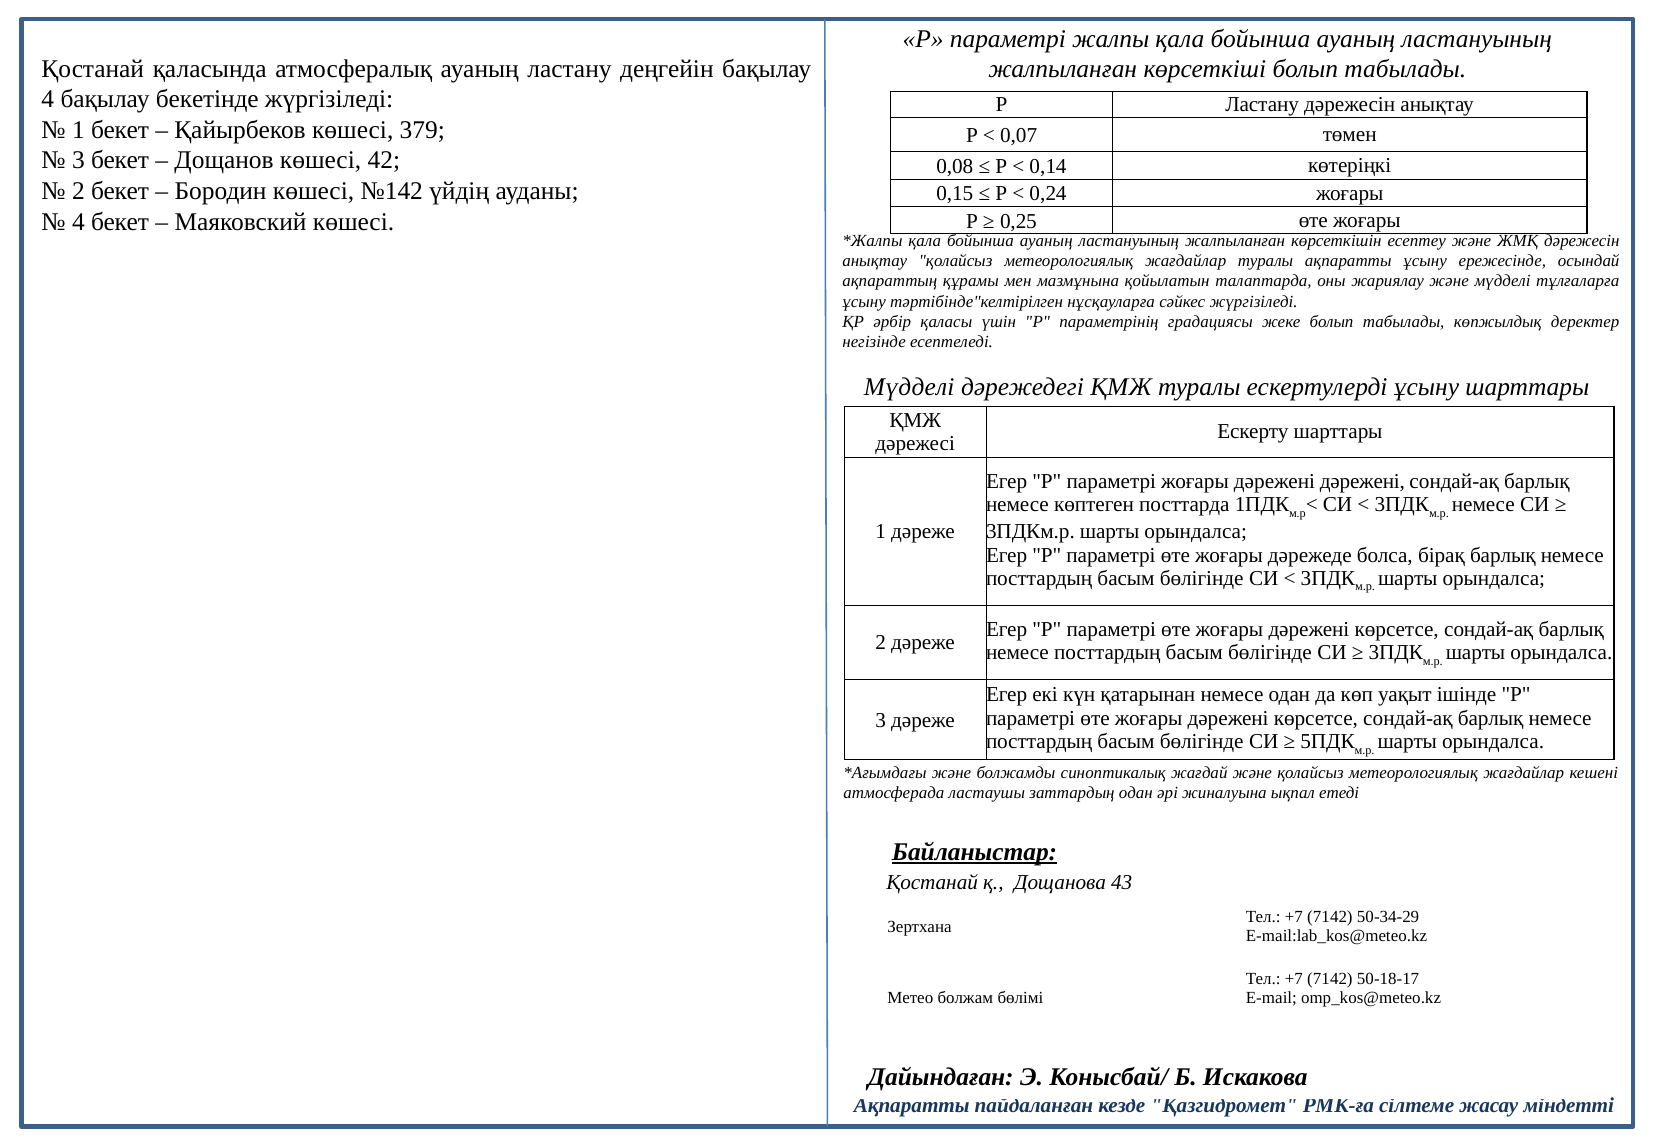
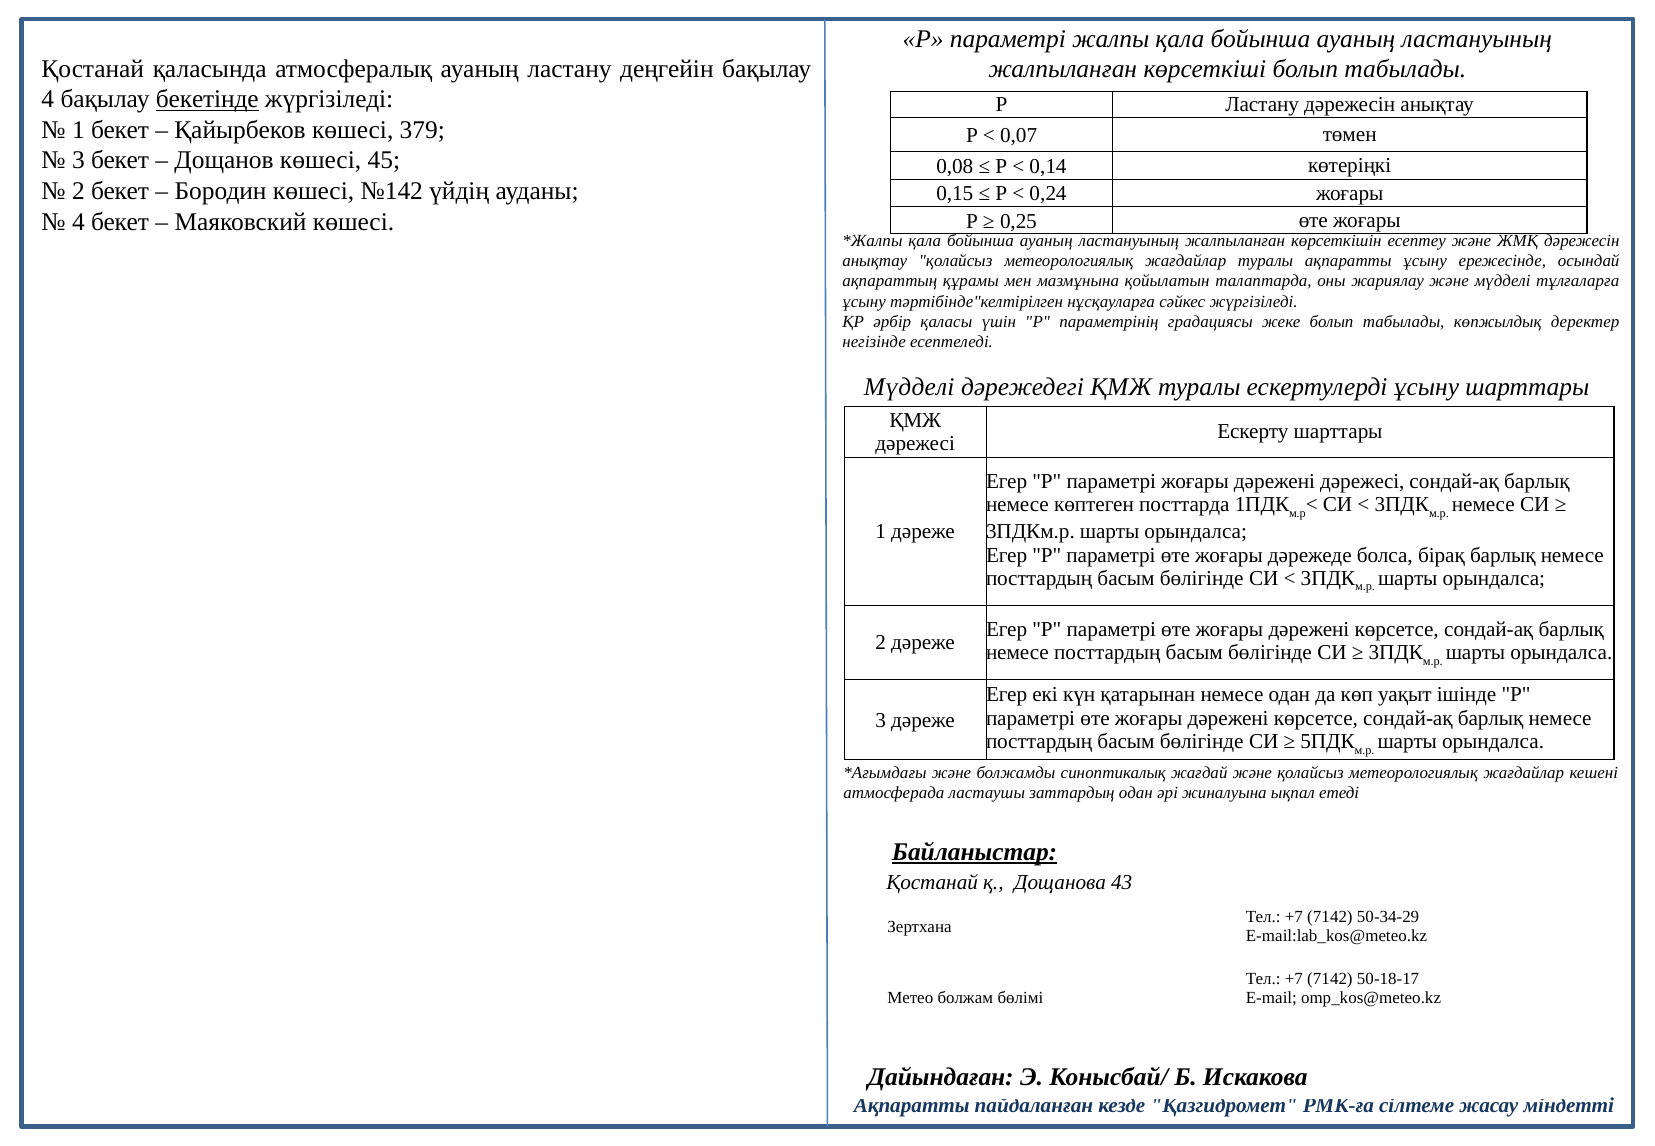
бекетінде underline: none -> present (207, 99)
42: 42 -> 45 (384, 160)
дәрежені дәрежені: дәрежені -> дәрежесі (1362, 481)
